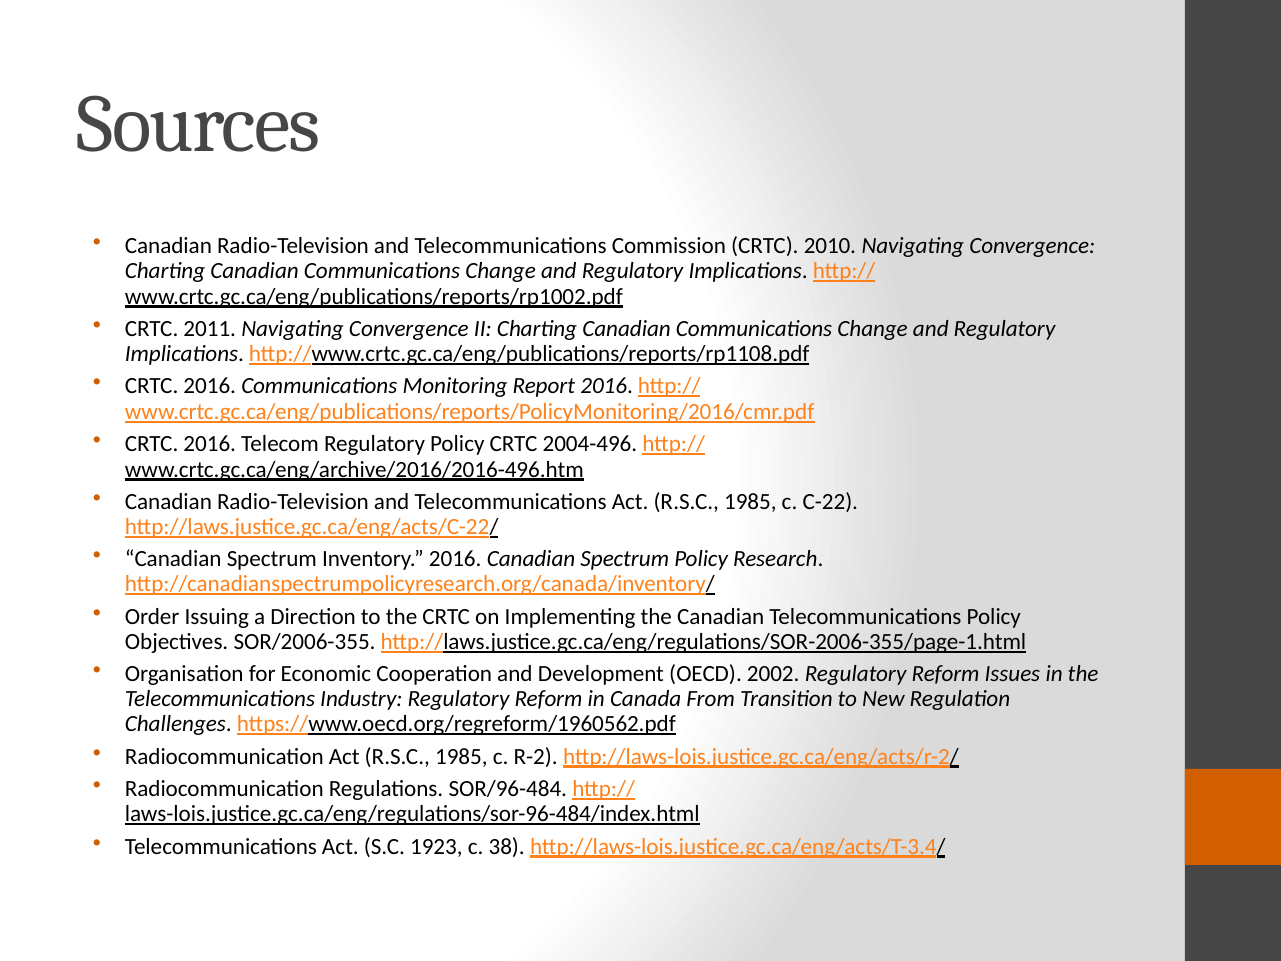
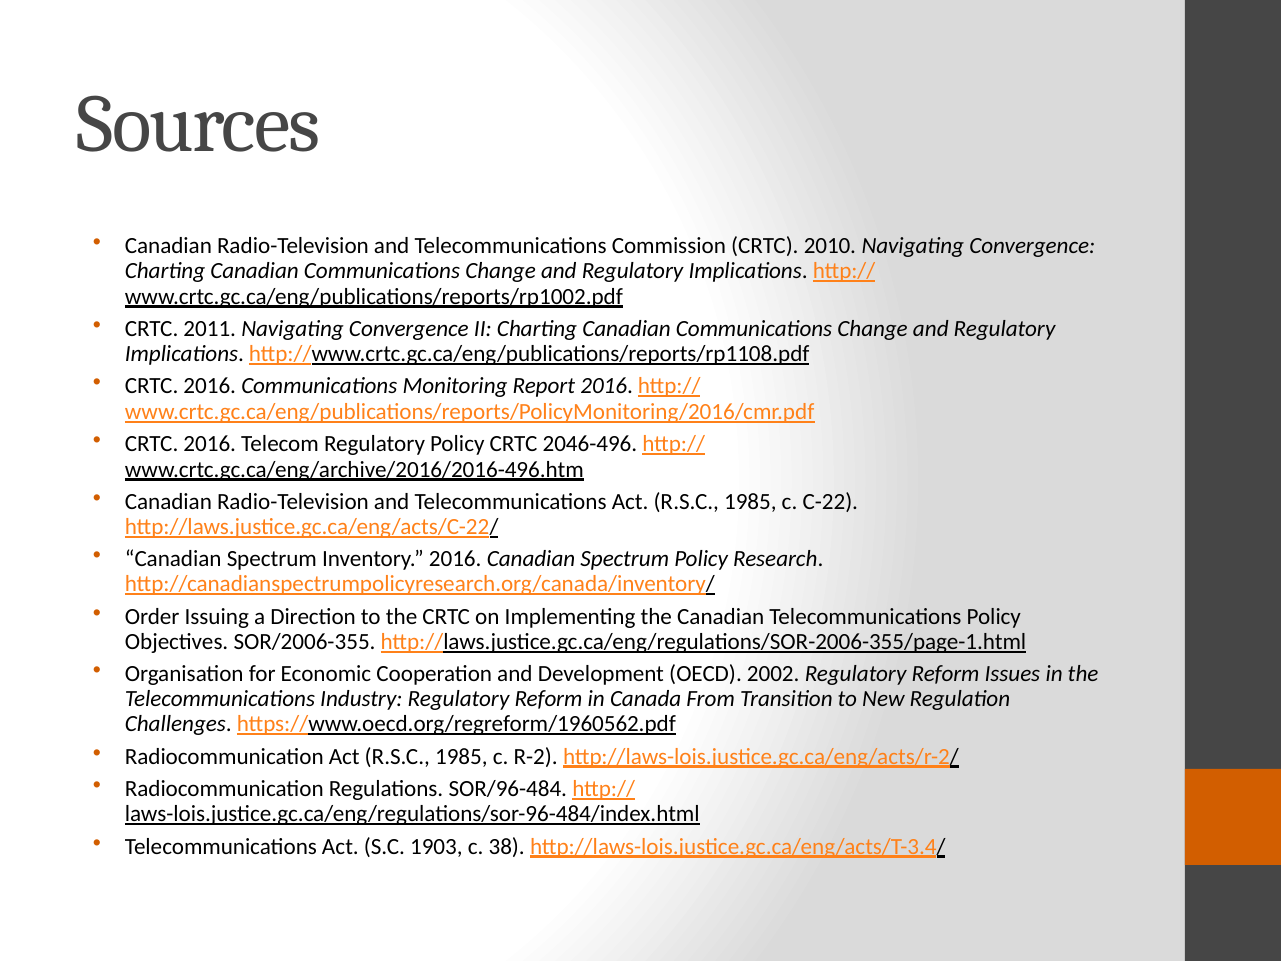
2004-496: 2004-496 -> 2046-496 (590, 444)
1923: 1923 -> 1903 (436, 846)
